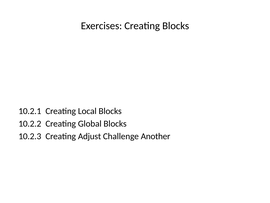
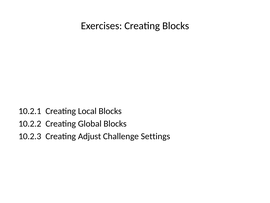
Another: Another -> Settings (155, 136)
